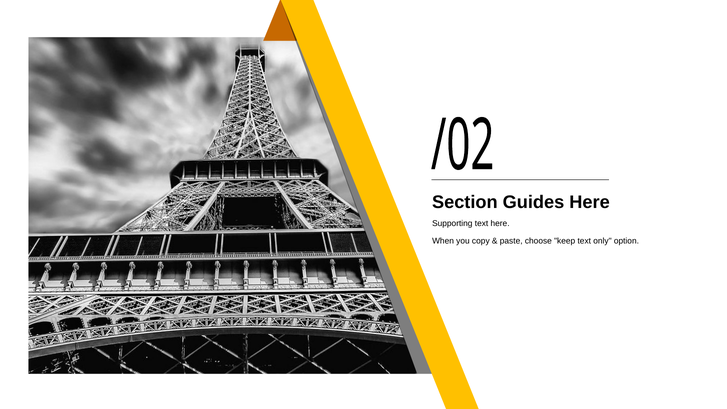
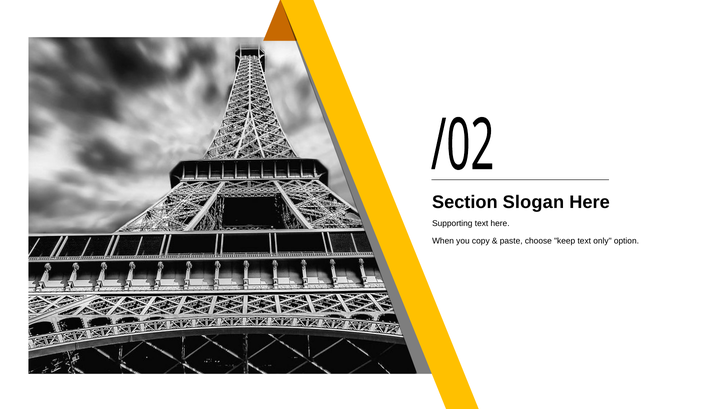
Guides: Guides -> Slogan (533, 202)
